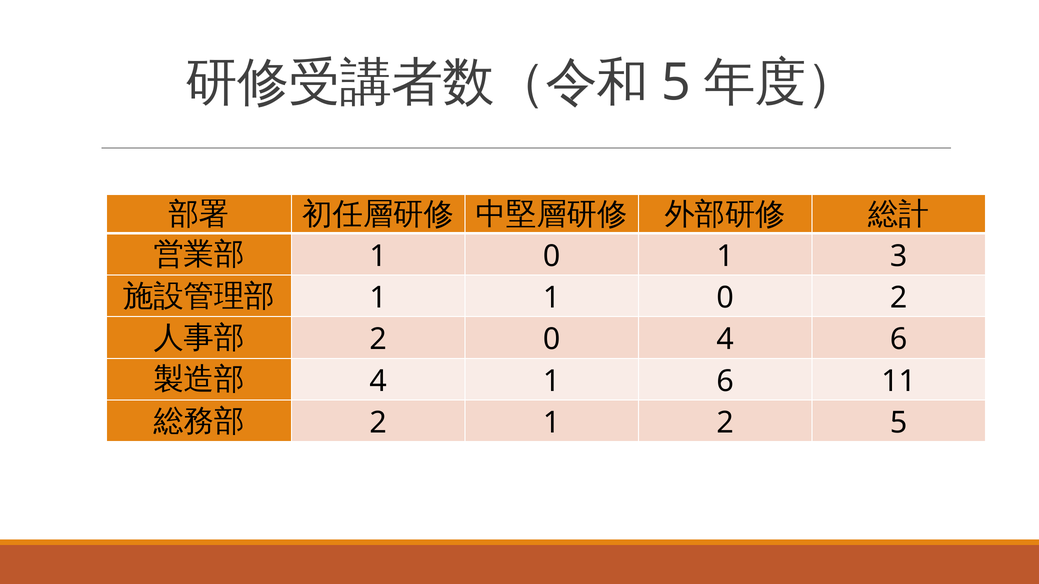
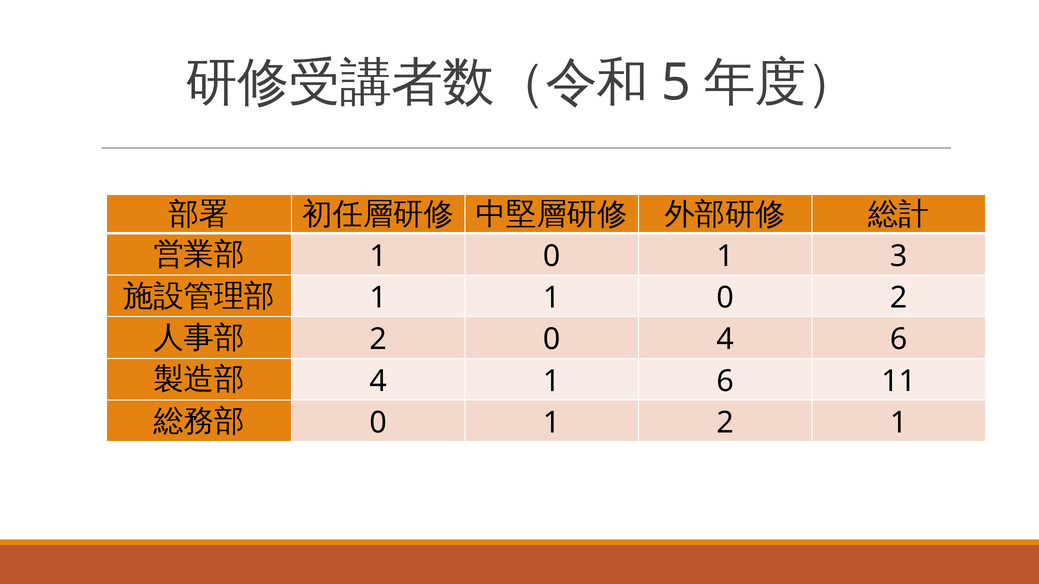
2: 2 -> 0 (378, 423)
2 5: 5 -> 1 (899, 423)
